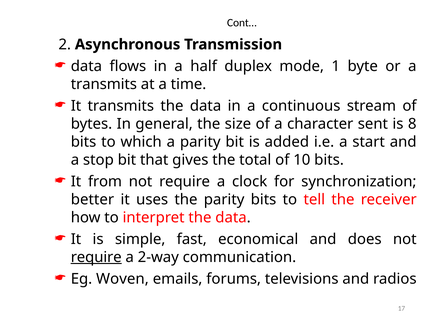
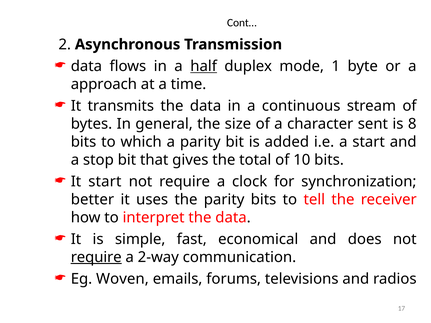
half underline: none -> present (204, 66)
transmits: transmits -> approach (104, 84)
It from: from -> start (105, 182)
